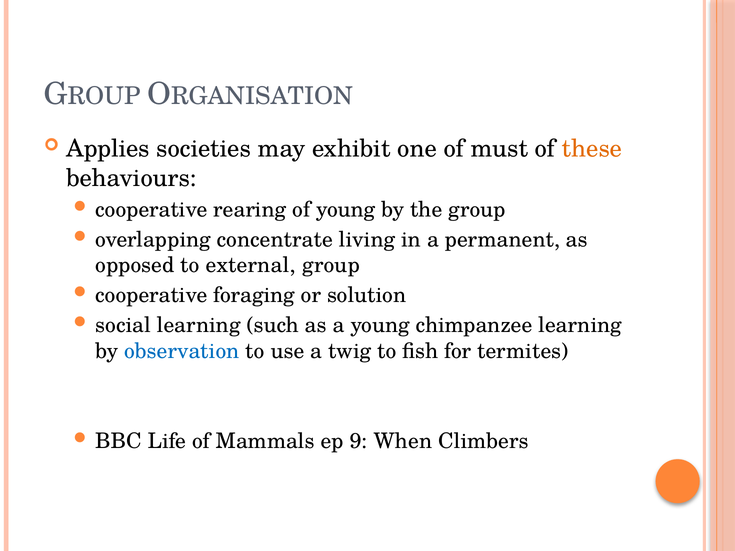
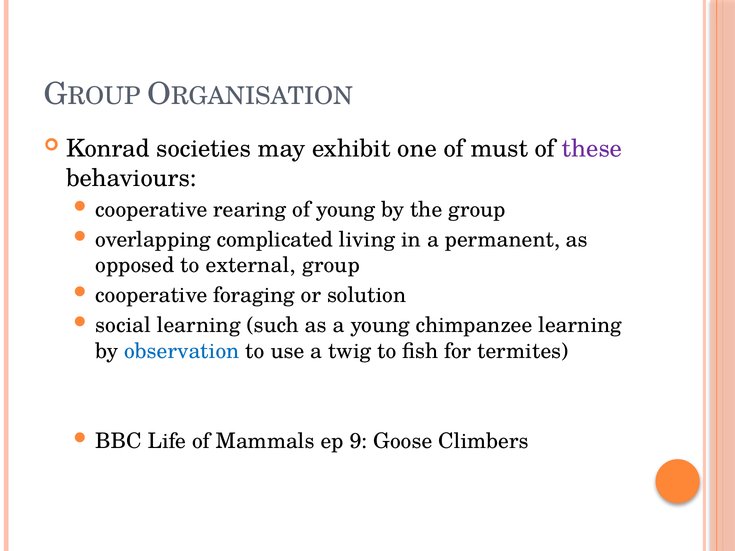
Applies: Applies -> Konrad (108, 149)
these colour: orange -> purple (592, 149)
concentrate: concentrate -> complicated (275, 240)
When: When -> Goose (403, 441)
